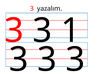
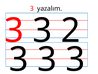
1: 1 -> 2 (71, 30)
